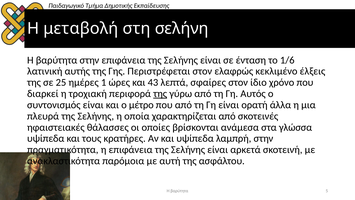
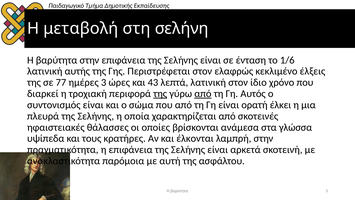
25: 25 -> 77 (61, 82)
1: 1 -> 3 (104, 82)
λεπτά σφαίρες: σφαίρες -> λατινική (208, 82)
από underline: none -> present (203, 94)
μέτρο: μέτρο -> σώμα (141, 105)
άλλα: άλλα -> έλκει (281, 105)
και υψίπεδα: υψίπεδα -> έλκονται (195, 138)
